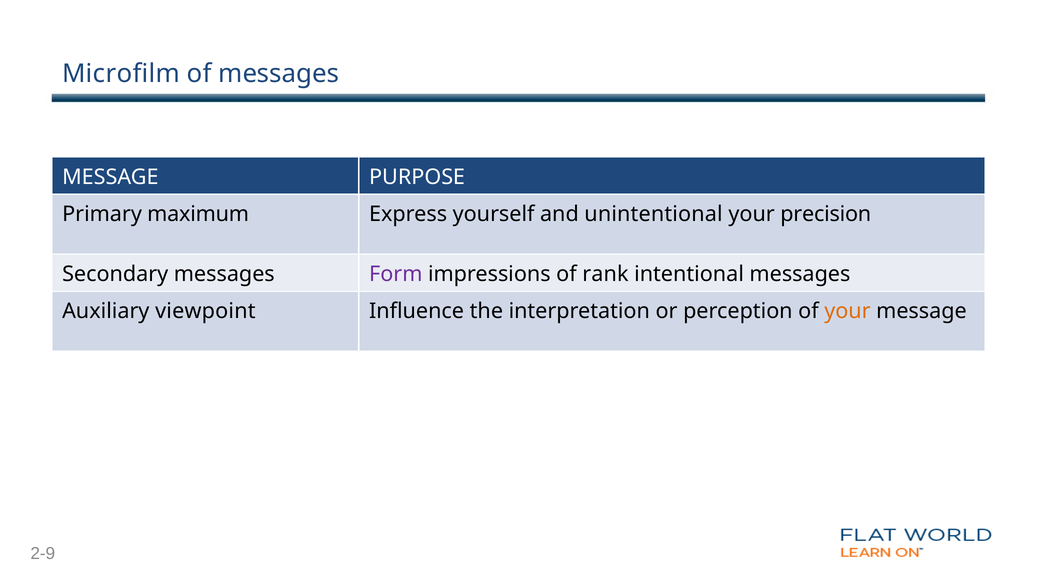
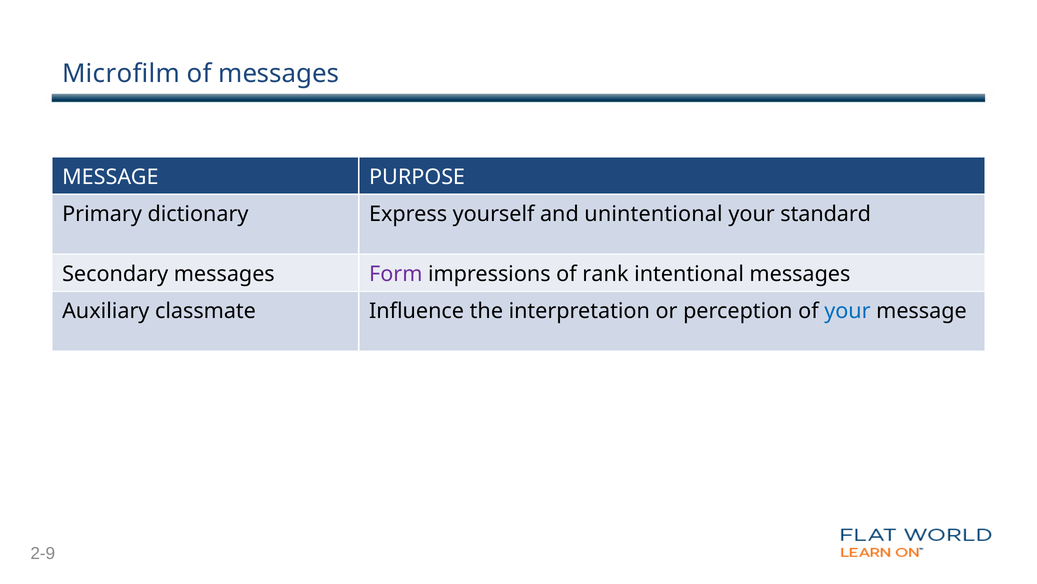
maximum: maximum -> dictionary (198, 214)
precision: precision -> standard (826, 214)
viewpoint: viewpoint -> classmate (206, 311)
your colour: orange -> blue (847, 311)
